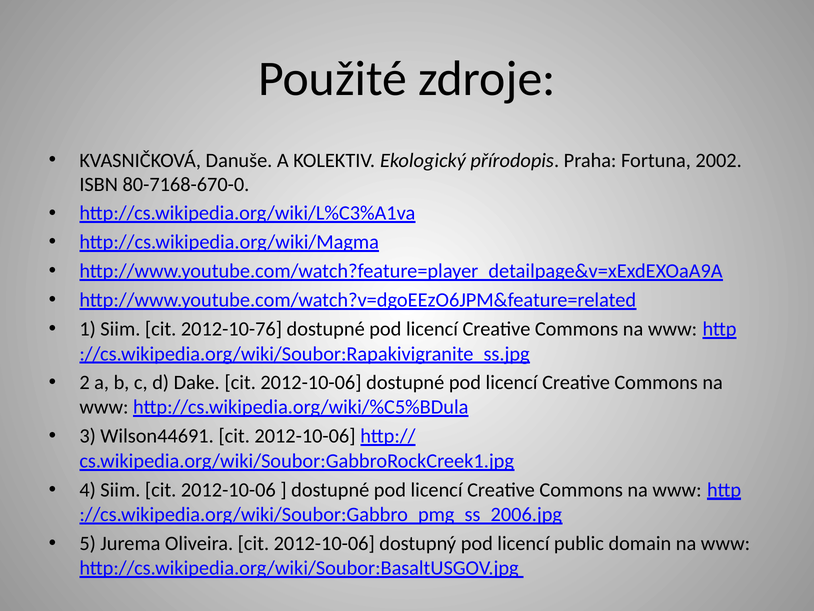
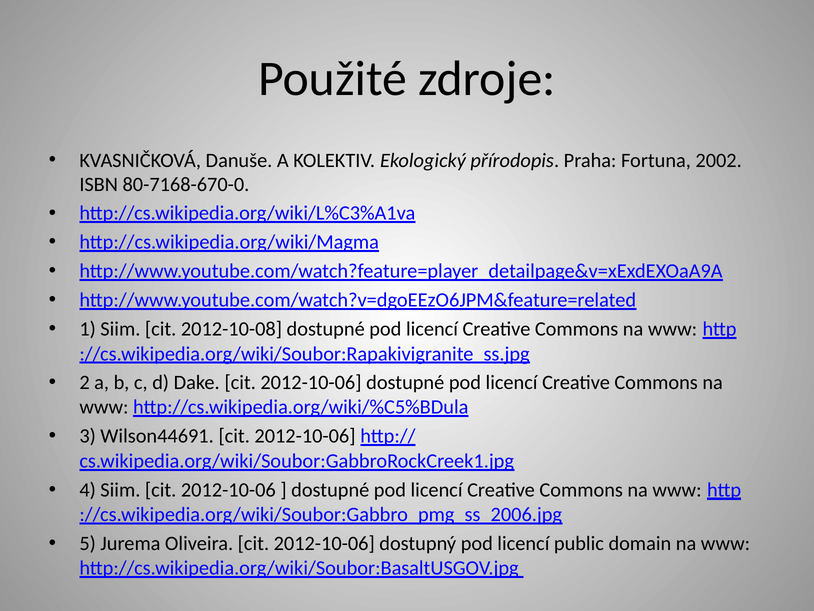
2012-10-76: 2012-10-76 -> 2012-10-08 (231, 329)
